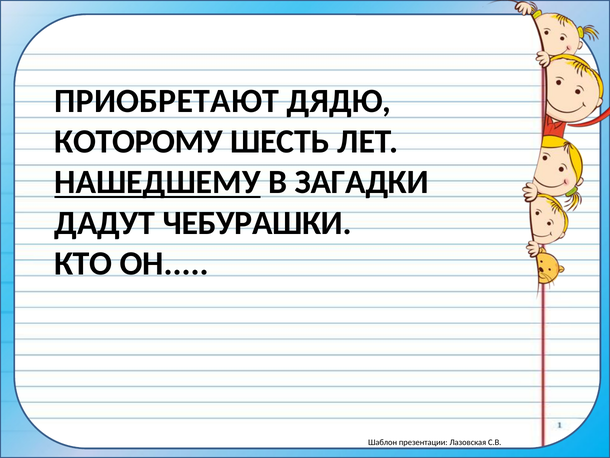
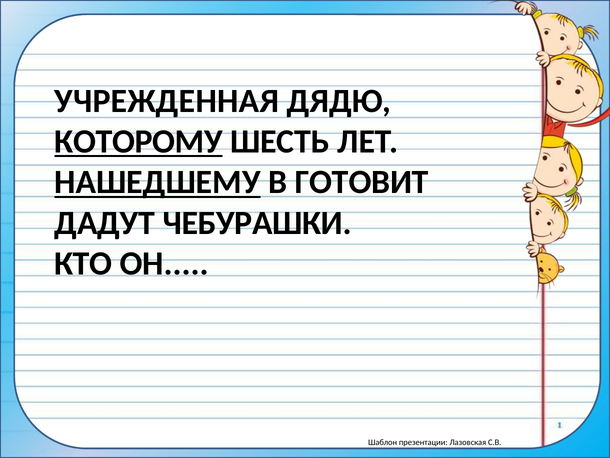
ПРИОБРЕТАЮТ: ПРИОБРЕТАЮТ -> УЧРЕЖДЕННАЯ (167, 101)
КОТОРОМУ underline: none -> present (139, 141)
ЗАГАДКИ: ЗАГАДКИ -> ГОТОВИТ (362, 182)
